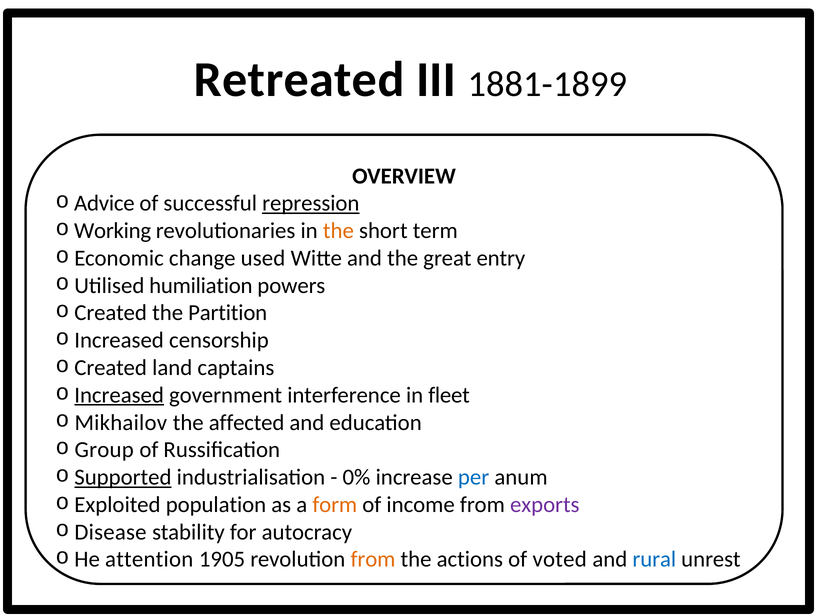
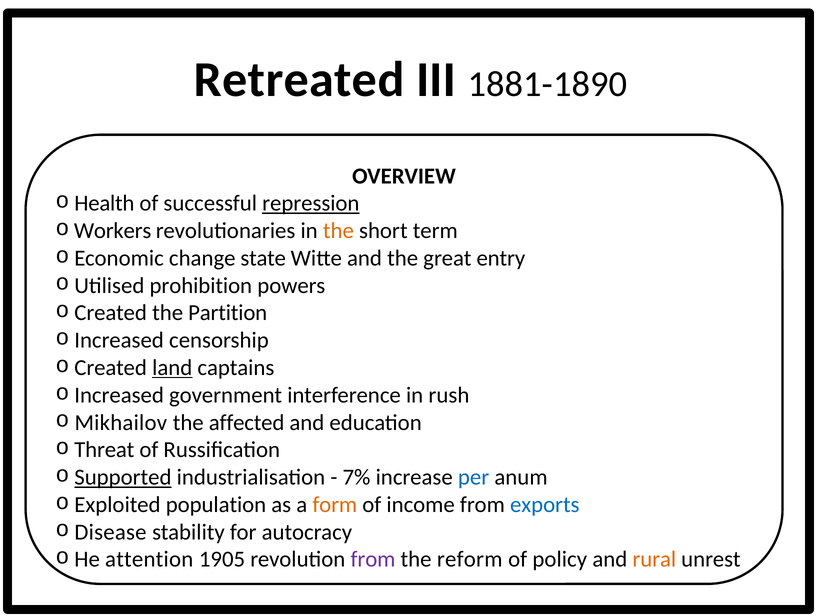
1881-1899: 1881-1899 -> 1881-1890 (547, 84)
Advice: Advice -> Health (104, 203)
Working: Working -> Workers (113, 231)
used: used -> state (263, 258)
humiliation: humiliation -> prohibition (201, 285)
land underline: none -> present (172, 368)
Increased underline: present -> none (119, 395)
fleet: fleet -> rush (449, 395)
Group: Group -> Threat (104, 450)
0%: 0% -> 7% (356, 477)
exports colour: purple -> blue (545, 504)
from colour: orange -> purple (373, 559)
actions: actions -> reform (470, 559)
voted: voted -> policy (560, 559)
rural colour: blue -> orange (654, 559)
